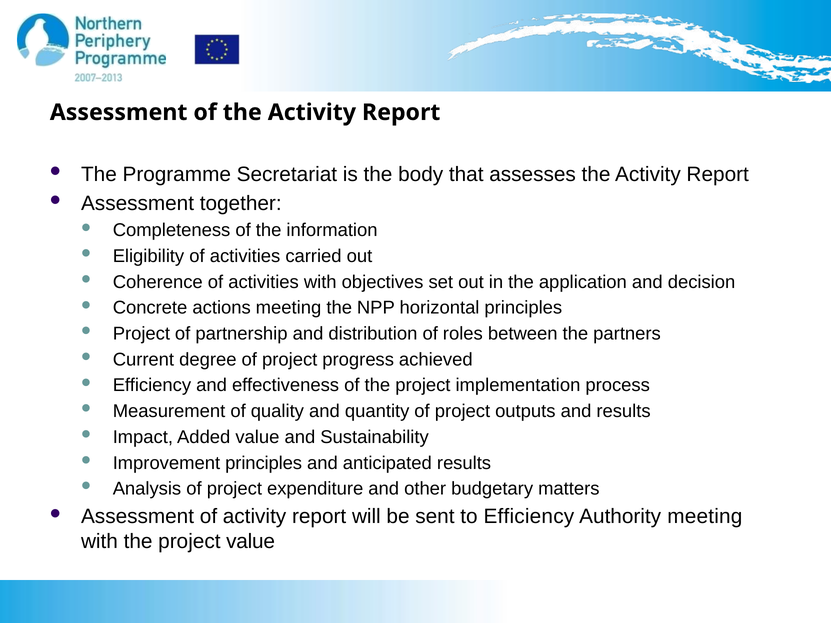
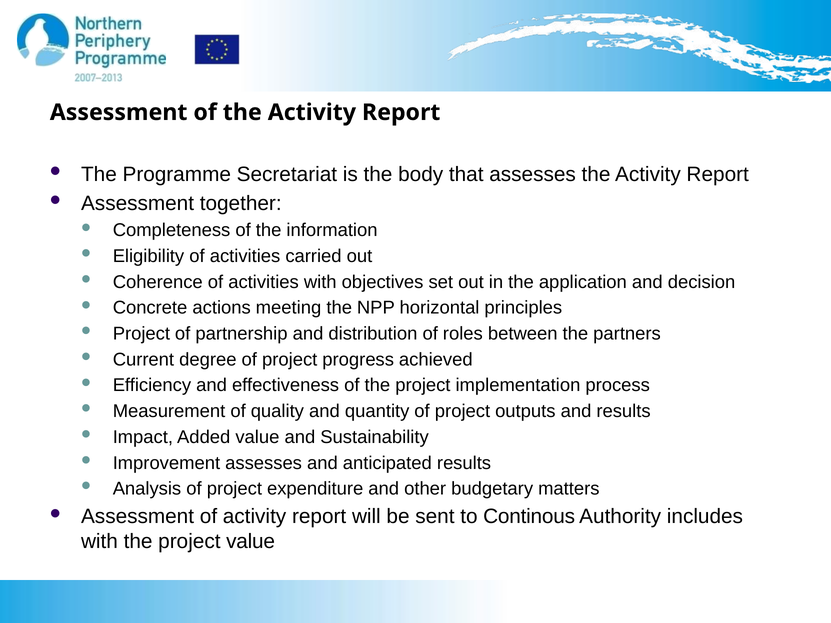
Improvement principles: principles -> assesses (264, 463)
to Efficiency: Efficiency -> Continous (529, 517)
Authority meeting: meeting -> includes (705, 517)
